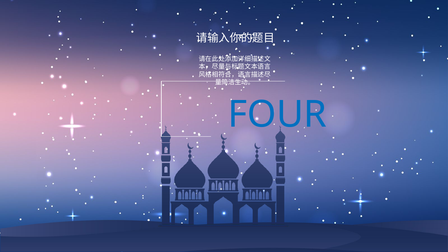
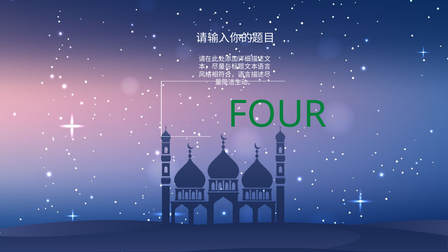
FOUR colour: blue -> green (277, 115)
